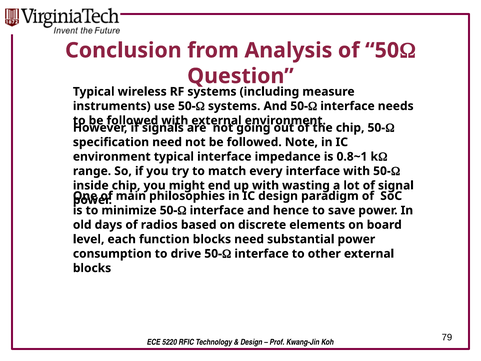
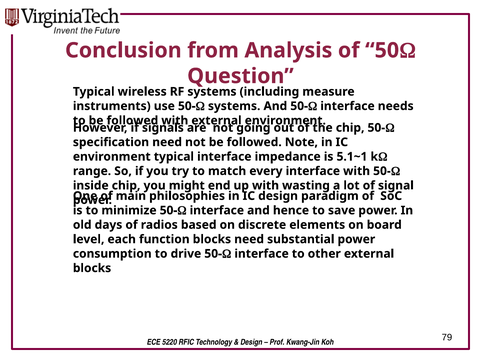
0.8~1: 0.8~1 -> 5.1~1 (352, 157)
